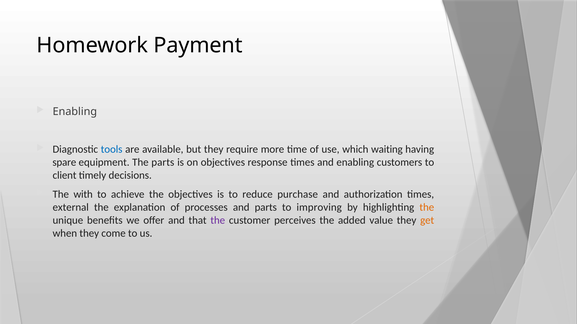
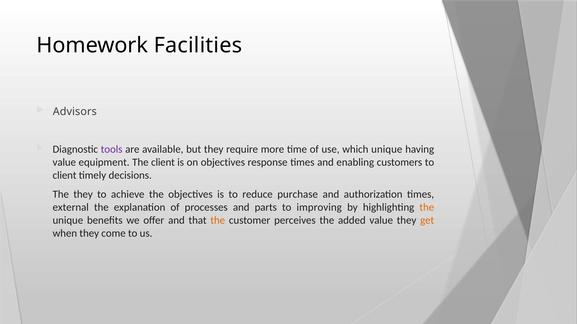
Payment: Payment -> Facilities (198, 46)
Enabling: Enabling -> Advisors (75, 112)
tools colour: blue -> purple (112, 150)
which waiting: waiting -> unique (387, 150)
spare: spare -> value (64, 163)
The parts: parts -> client (163, 163)
The with: with -> they (83, 195)
the colour: purple -> orange (218, 221)
